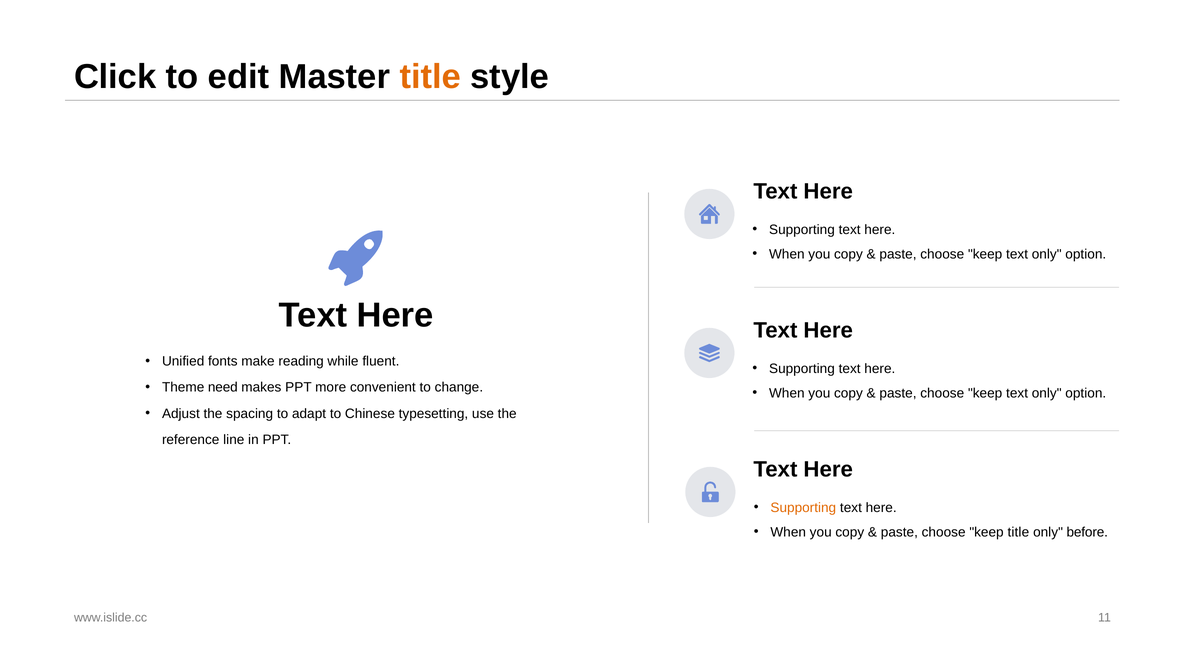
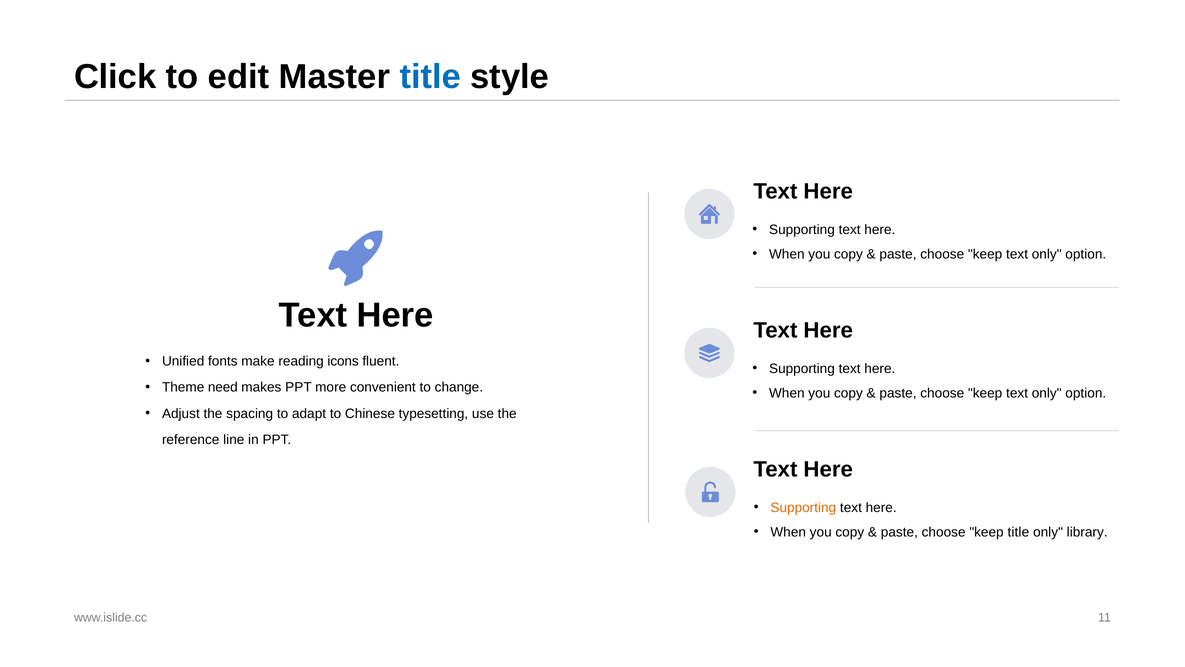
title colour: orange -> blue (430, 77)
while: while -> icons (343, 361)
before: before -> library (1087, 532)
